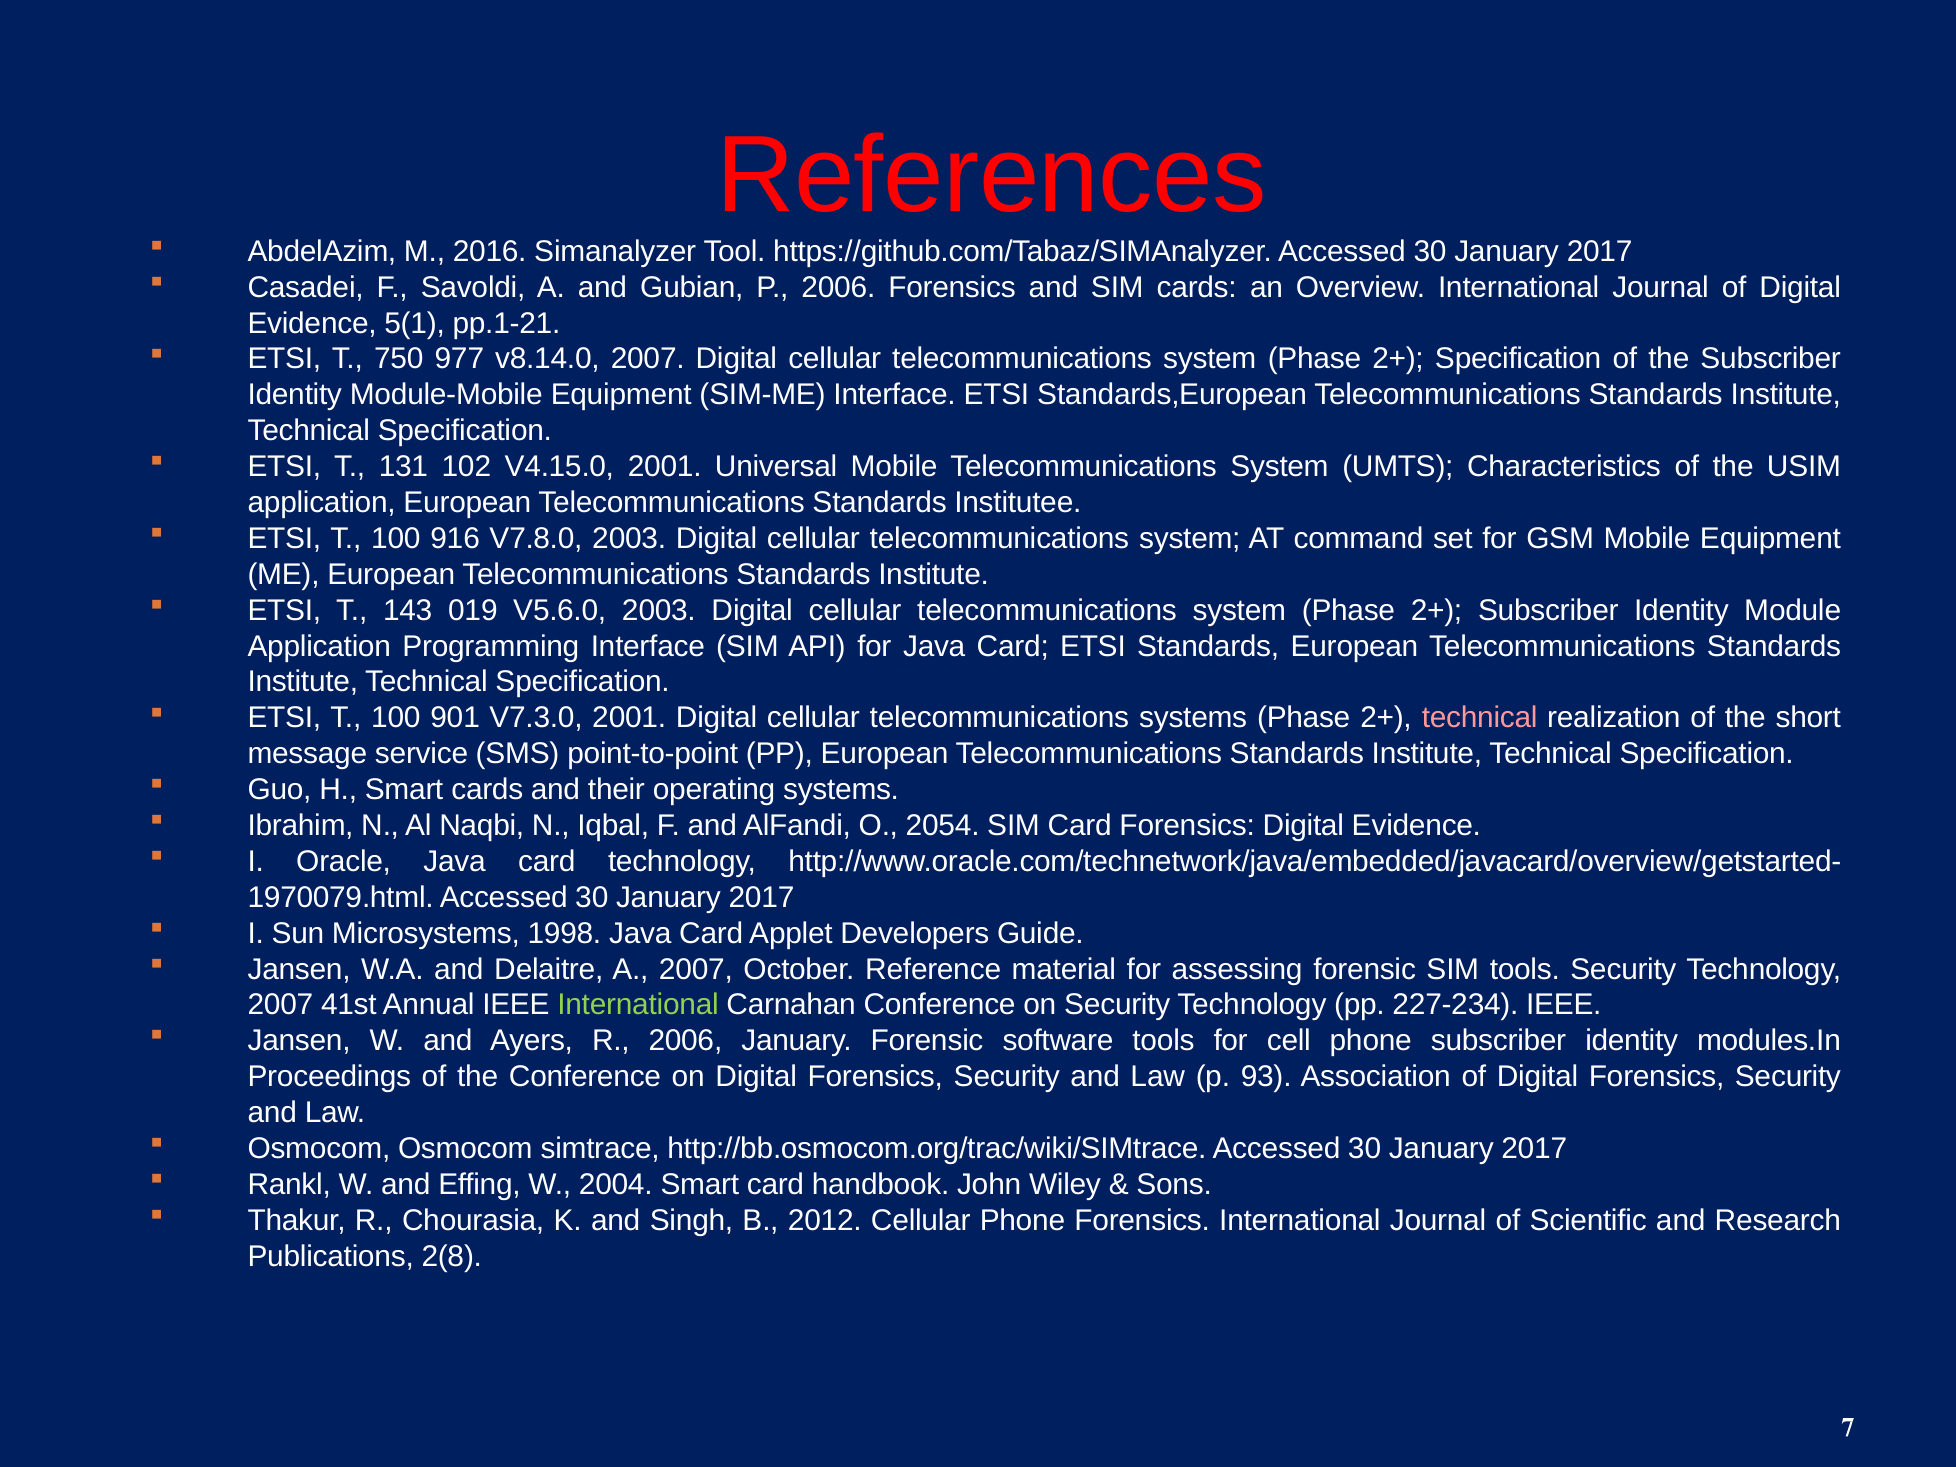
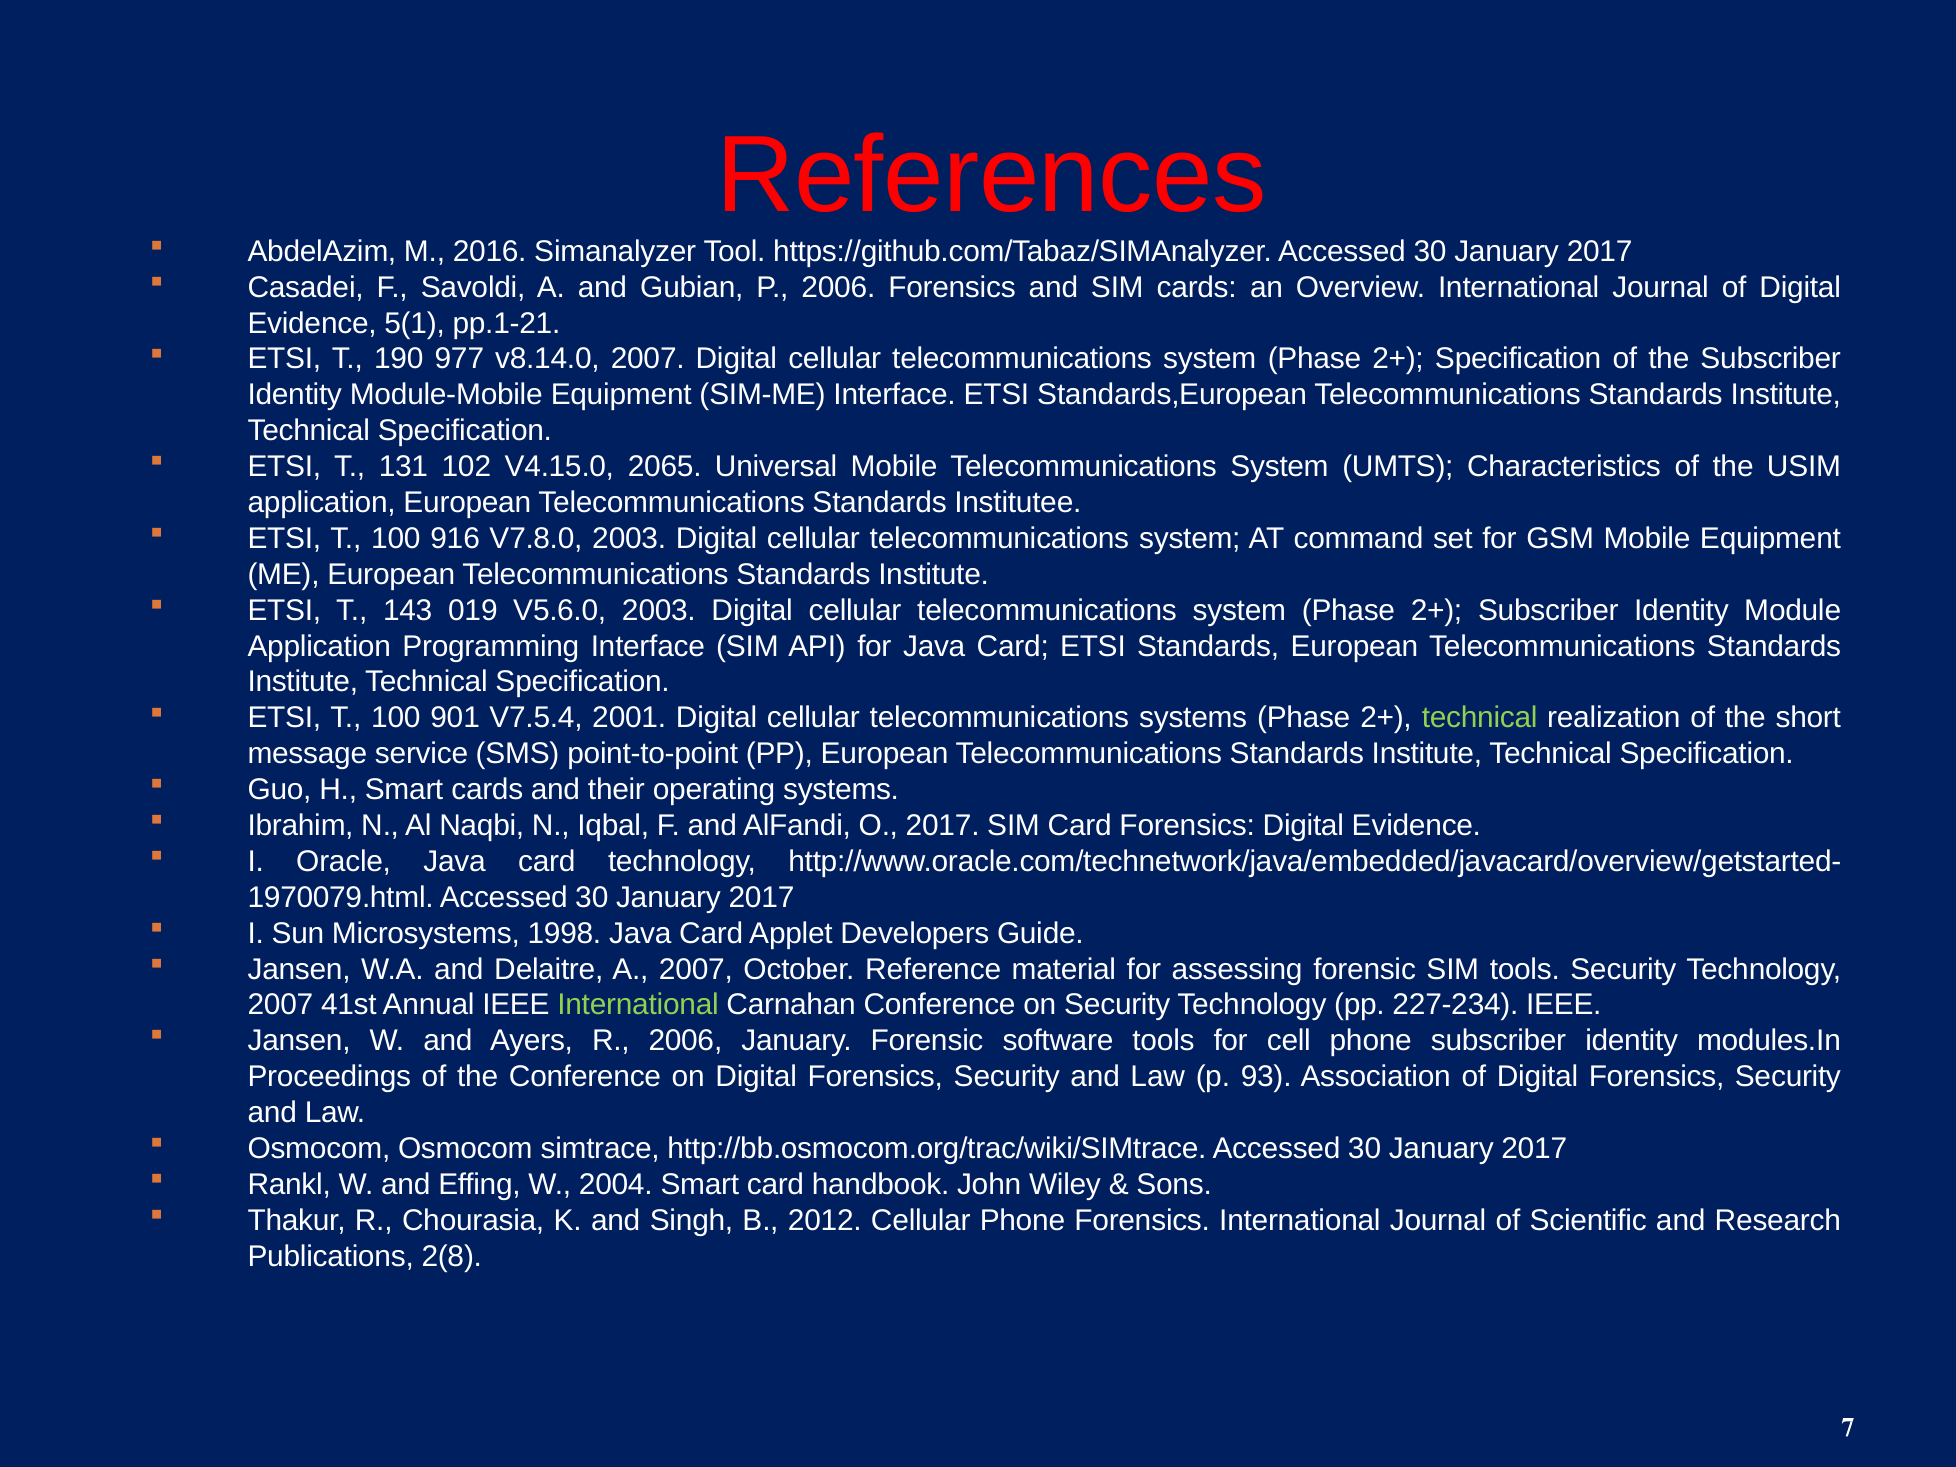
750: 750 -> 190 (399, 359)
V4.15.0 2001: 2001 -> 2065 (665, 467)
V7.3.0: V7.3.0 -> V7.5.4 (536, 718)
technical colour: pink -> light green (1480, 718)
O 2054: 2054 -> 2017 (943, 826)
